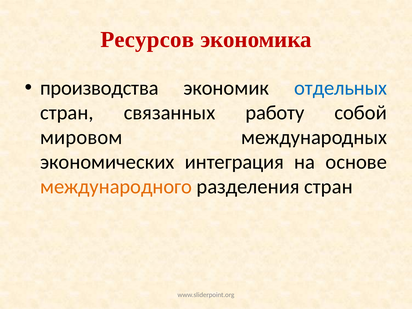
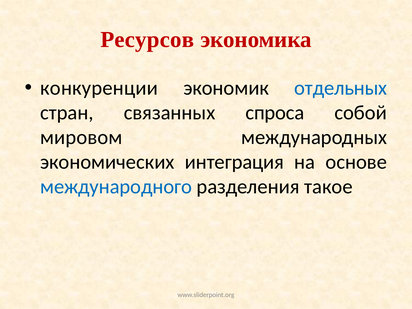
производства: производства -> конкуренции (99, 88)
работу: работу -> спроса (275, 113)
международного colour: orange -> blue (116, 187)
разделения стран: стран -> такое (329, 187)
